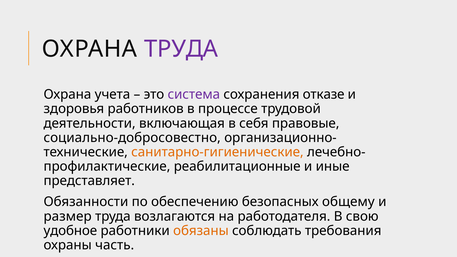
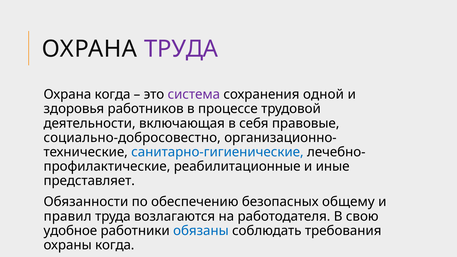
Охрана учета: учета -> когда (113, 95)
отказе: отказе -> одной (323, 95)
санитарно-гигиенические colour: orange -> blue (217, 152)
размер: размер -> правил (68, 216)
обязаны colour: orange -> blue (201, 231)
охраны часть: часть -> когда (115, 245)
